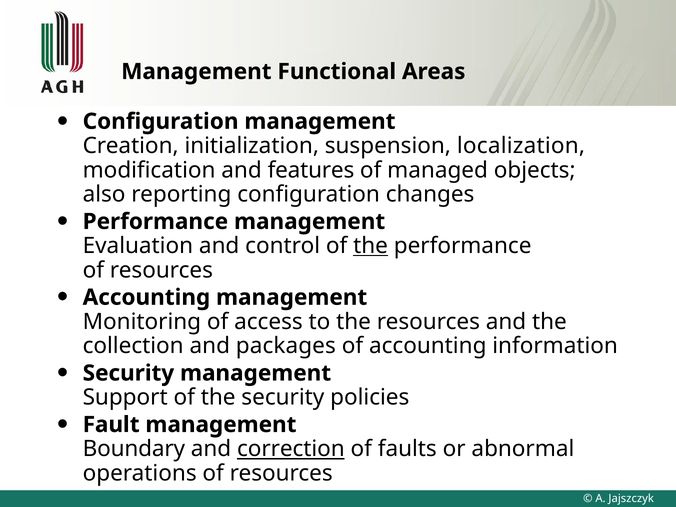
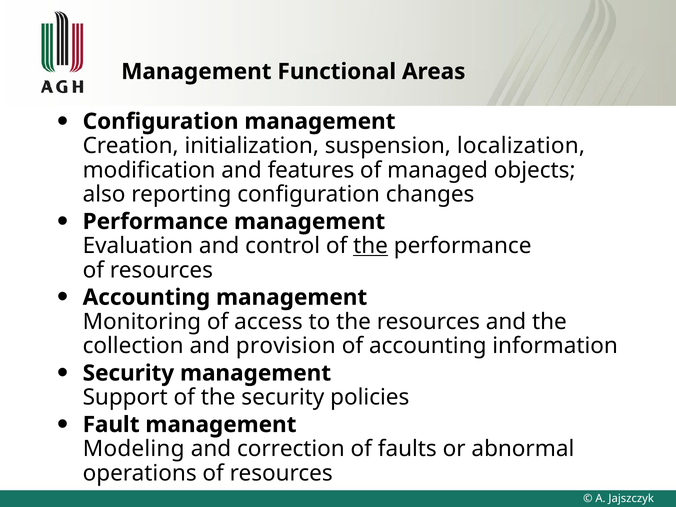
packages: packages -> provision (286, 346)
Boundary: Boundary -> Modeling (134, 449)
correction underline: present -> none (291, 449)
